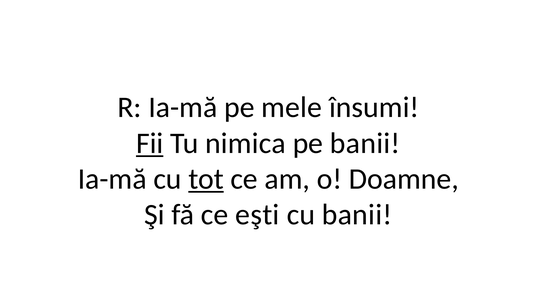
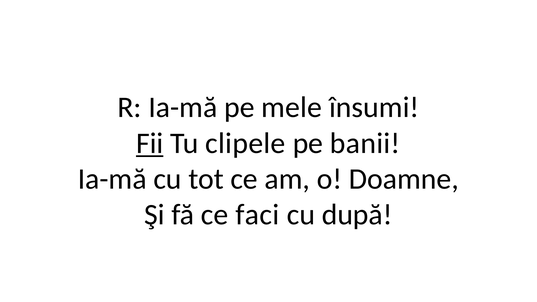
nimica: nimica -> clipele (245, 143)
tot underline: present -> none (206, 179)
eşti: eşti -> faci (257, 215)
cu banii: banii -> după (357, 215)
